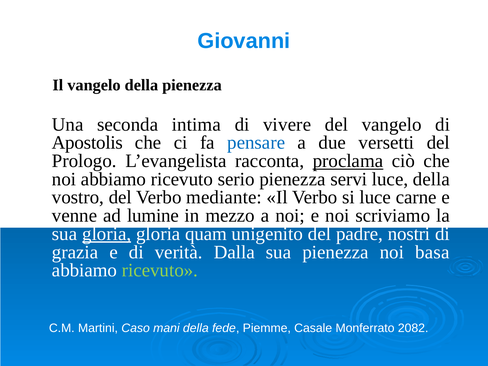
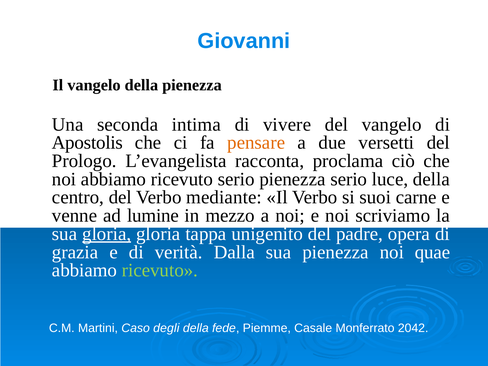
pensare colour: blue -> orange (256, 143)
proclama underline: present -> none (348, 161)
pienezza servi: servi -> serio (349, 179)
vostro: vostro -> centro (78, 197)
si luce: luce -> suoi (375, 197)
quam: quam -> tappa (206, 234)
nostri: nostri -> opera (409, 234)
basa: basa -> quae (433, 252)
mani: mani -> degli (166, 328)
2082: 2082 -> 2042 (413, 328)
